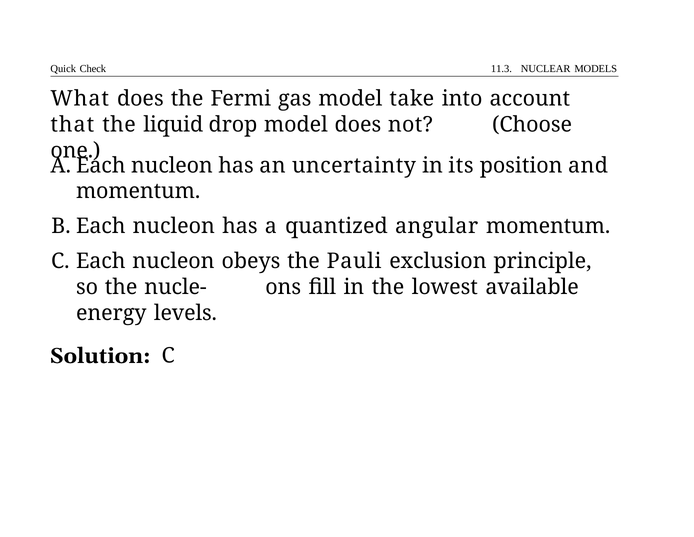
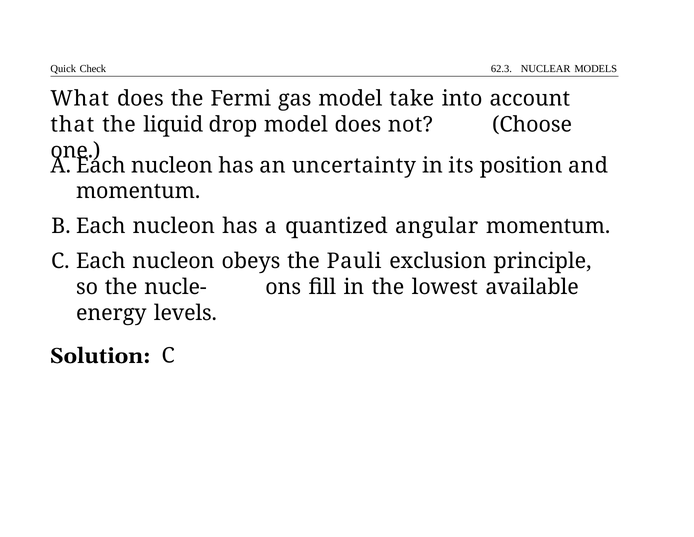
11.3: 11.3 -> 62.3 (501, 68)
